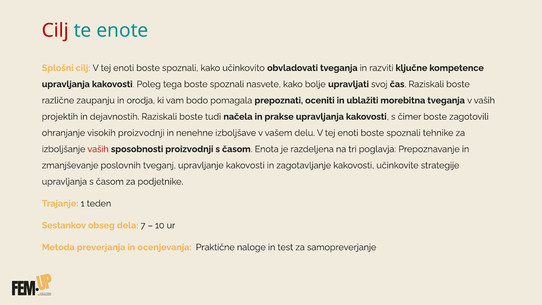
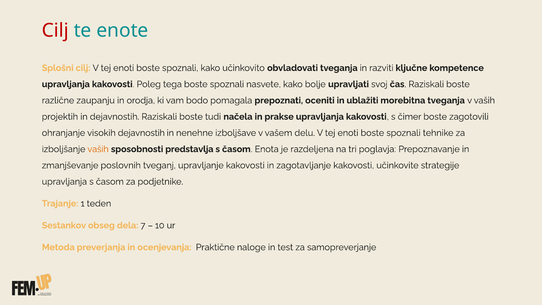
visokih proizvodnji: proizvodnji -> dejavnostih (141, 133)
vaših colour: red -> orange (98, 149)
sposobnosti proizvodnji: proizvodnji -> predstavlja (189, 149)
